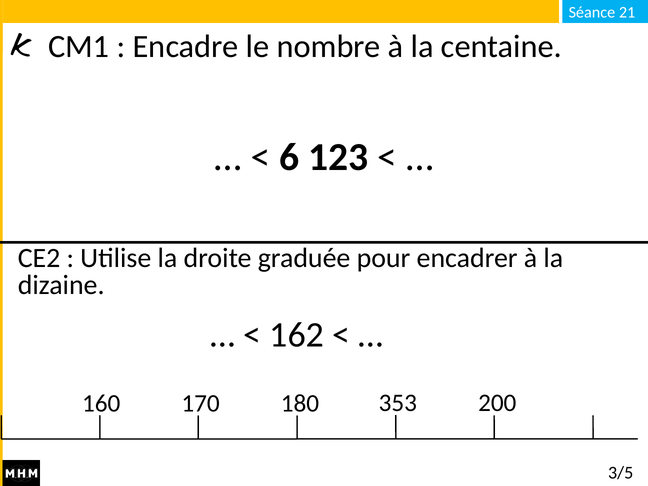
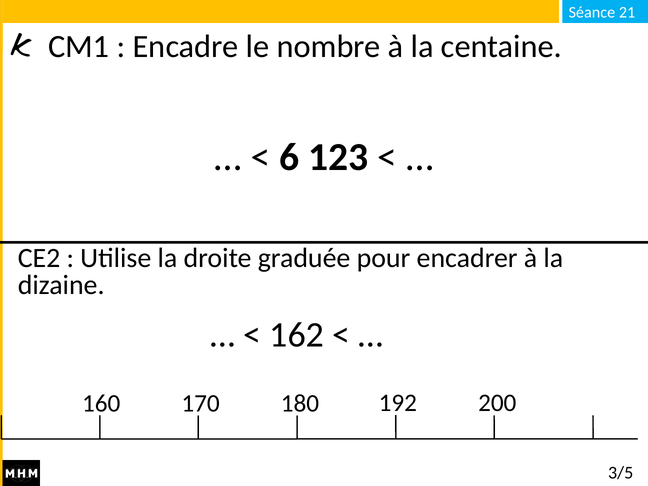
353: 353 -> 192 (398, 403)
